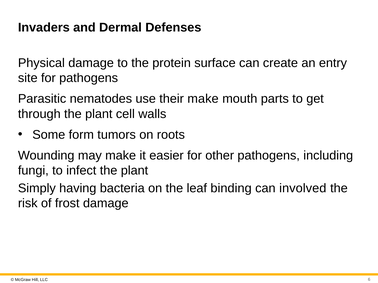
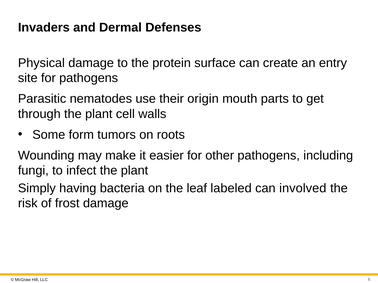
their make: make -> origin (203, 99)
binding: binding -> labeled (231, 188)
